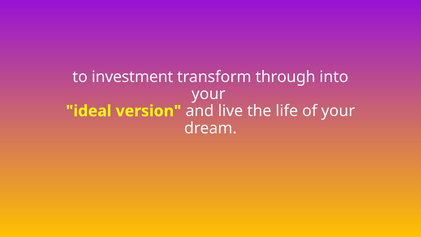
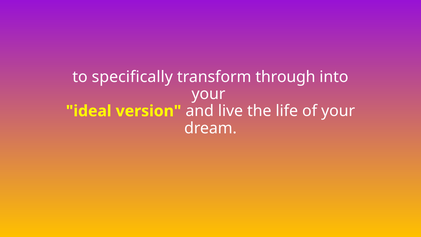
investment: investment -> specifically (132, 77)
